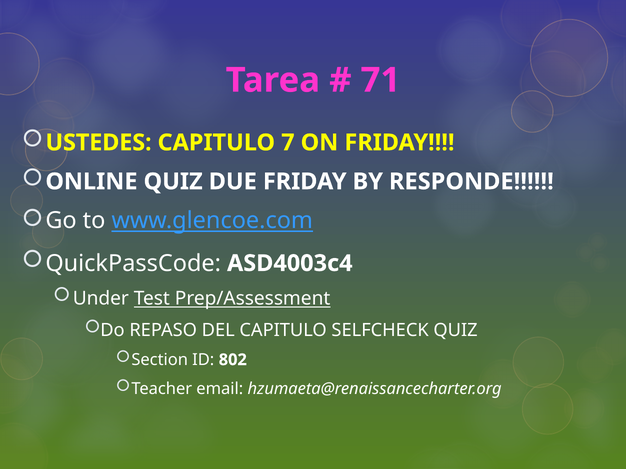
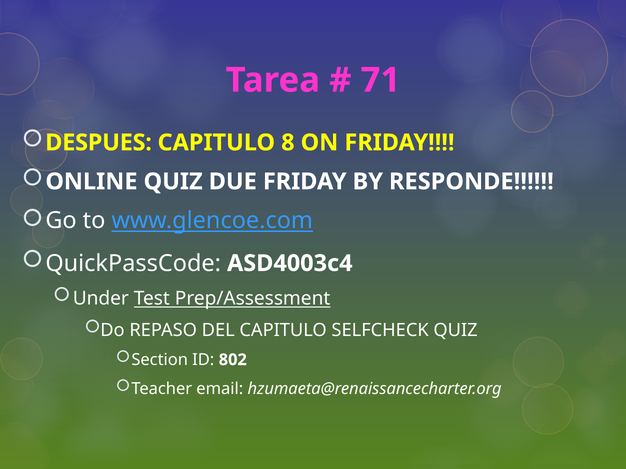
USTEDES: USTEDES -> DESPUES (99, 143)
7: 7 -> 8 (288, 143)
